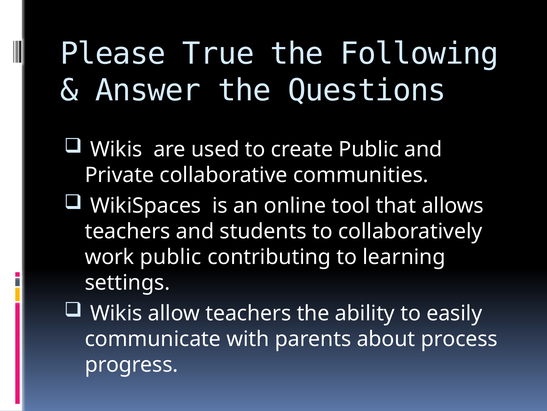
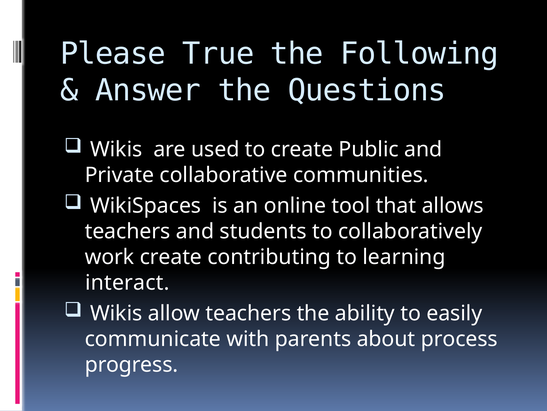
work public: public -> create (171, 257)
settings: settings -> interact (127, 282)
